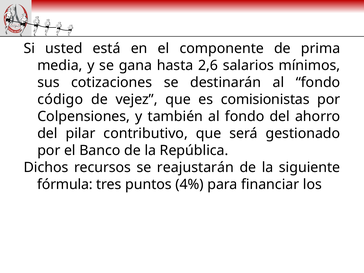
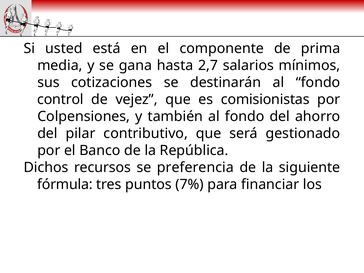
2,6: 2,6 -> 2,7 (208, 66)
código: código -> control (60, 100)
reajustarán: reajustarán -> preferencia (195, 168)
4%: 4% -> 7% (190, 185)
